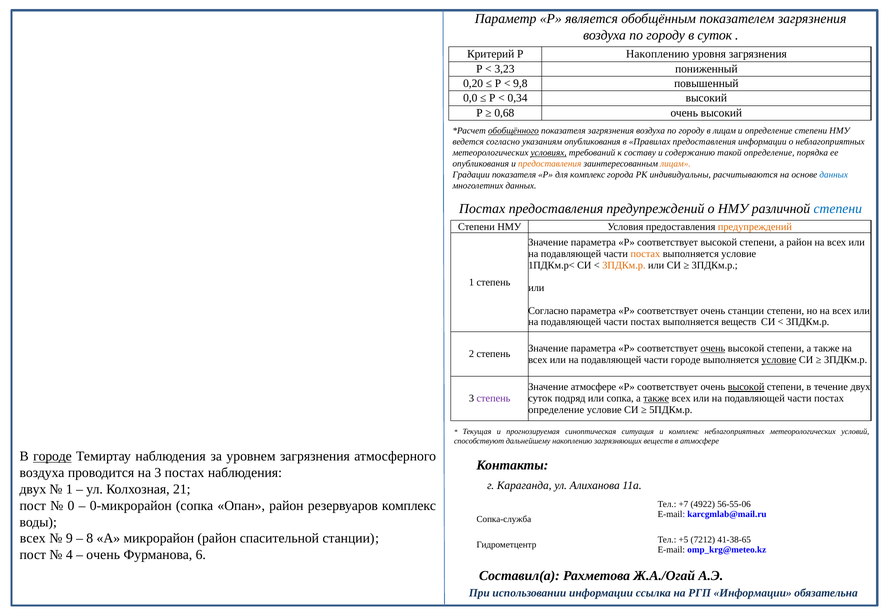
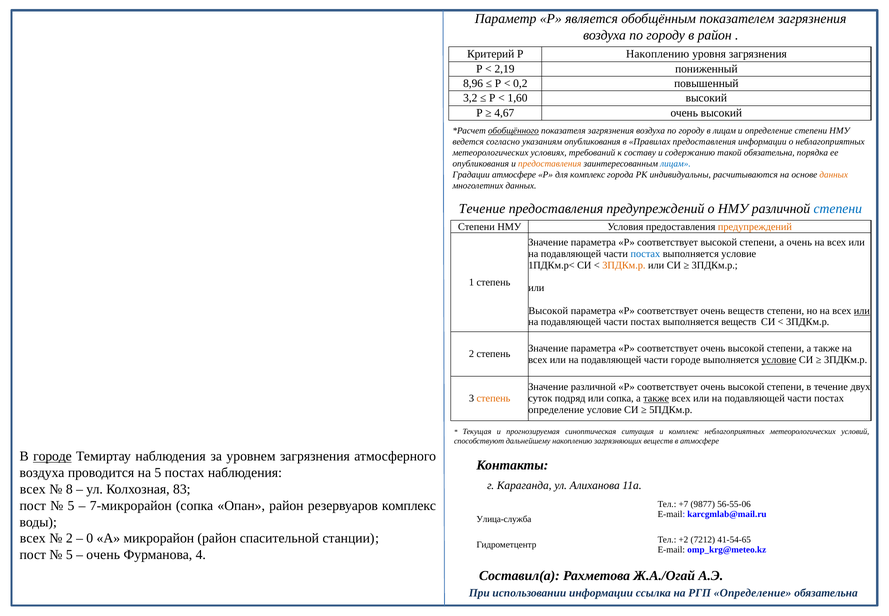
в суток: суток -> район (715, 35)
3,23: 3,23 -> 2,19 (504, 69)
0,20: 0,20 -> 8,96 (473, 83)
9,8: 9,8 -> 0,2 (520, 83)
0,0: 0,0 -> 3,2 (470, 98)
0,34: 0,34 -> 1,60 (518, 98)
0,68: 0,68 -> 4,67 (504, 113)
условиях underline: present -> none (549, 153)
такой определение: определение -> обязательна (769, 153)
лицам colour: orange -> blue (675, 164)
Градации показателя: показателя -> атмосфере (514, 175)
данных colour: blue -> orange (834, 175)
Постах: Постах -> Течение (482, 208)
а район: район -> очень (799, 242)
постах colour: orange -> blue (645, 254)
Согласно: Согласно -> Высокой (548, 310)
очень станции: станции -> веществ (746, 310)
или underline: none -> present (862, 310)
очень underline: present -> none (713, 348)
Значение атмосфере: атмосфере -> различной (593, 387)
высокой underline: present -> none (746, 387)
степень colour: purple -> orange (493, 398)
на 3: 3 -> 5 (158, 472)
двух: двух -> всех (33, 489)
1: 1 -> 8 (69, 489)
21: 21 -> 83 (182, 489)
0: 0 -> 5 (71, 505)
0-микрорайон: 0-микрорайон -> 7-микрорайон (131, 505)
4922: 4922 -> 9877 (703, 504)
Сопка-служба: Сопка-служба -> Улица-служба (504, 519)
9: 9 -> 2 (69, 538)
8: 8 -> 0 (90, 538)
+5: +5 -> +2 (683, 539)
41-38-65: 41-38-65 -> 41-54-65 (734, 539)
4: 4 -> 5 (69, 554)
6: 6 -> 4 (201, 554)
РГП Информации: Информации -> Определение (753, 593)
